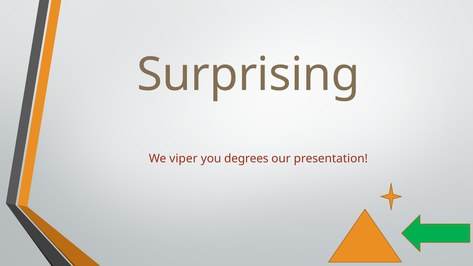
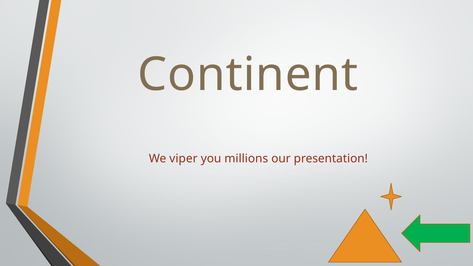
Surprising: Surprising -> Continent (248, 75)
degrees: degrees -> millions (246, 159)
